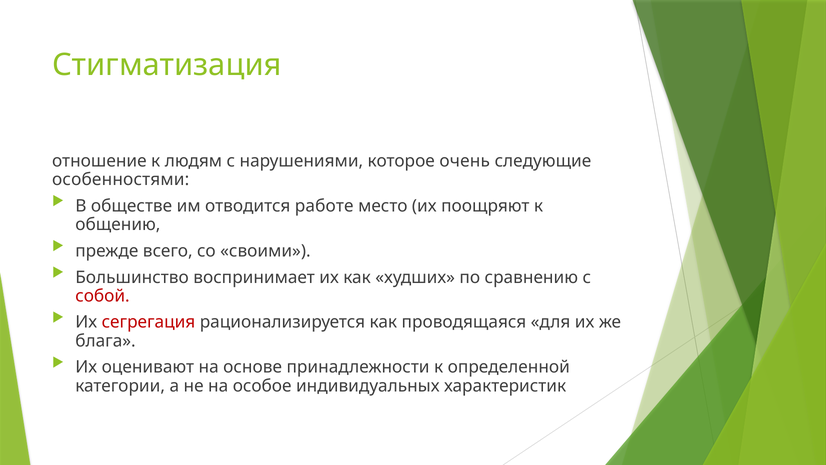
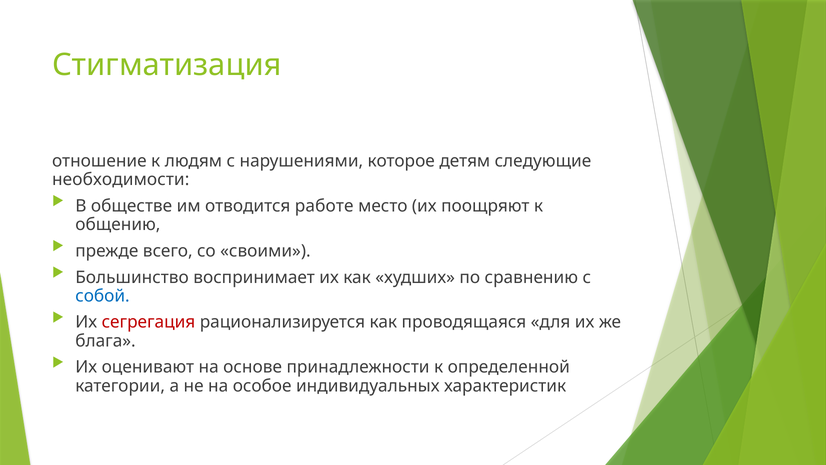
очень: очень -> детям (465, 161)
особенностями: особенностями -> необходимости (121, 180)
собой colour: red -> blue (103, 296)
